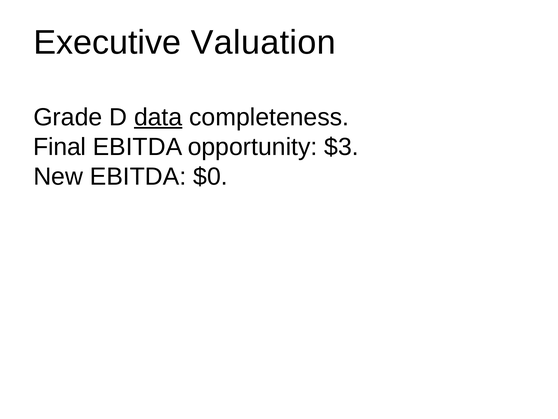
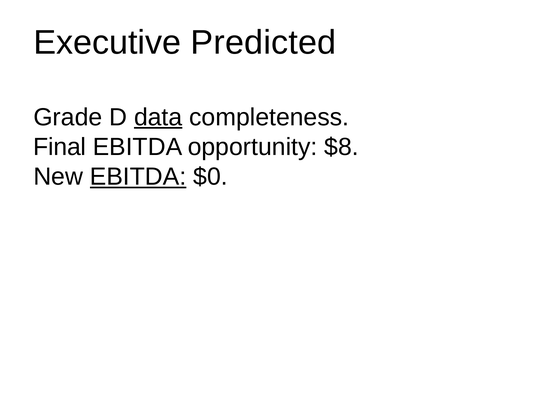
Valuation: Valuation -> Predicted (263, 42)
$3: $3 -> $8 (341, 147)
EBITDA underline: none -> present (138, 177)
